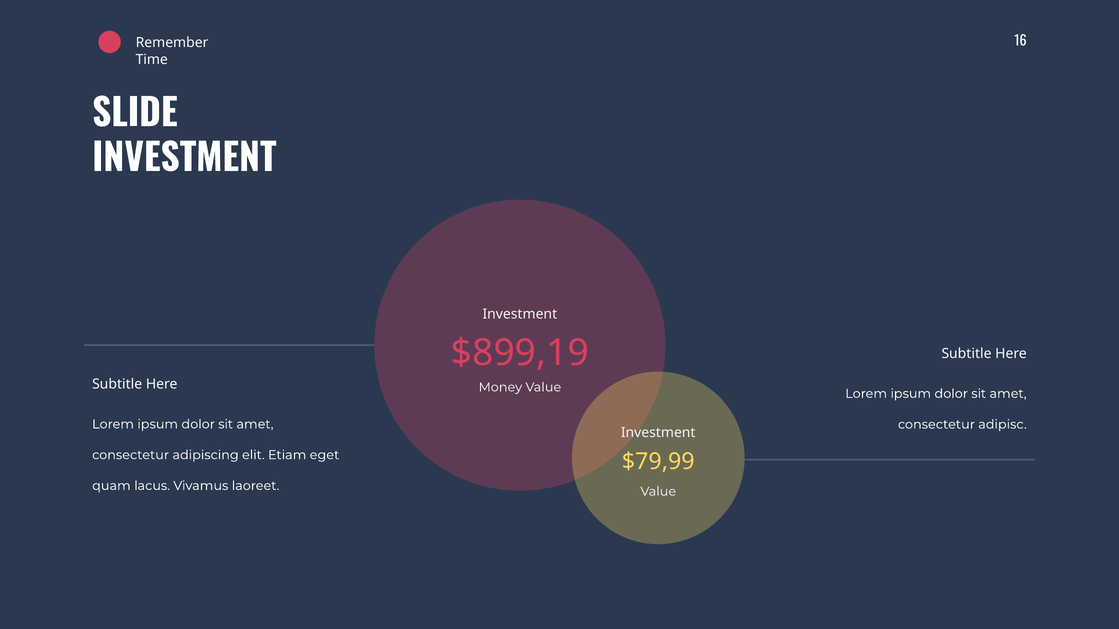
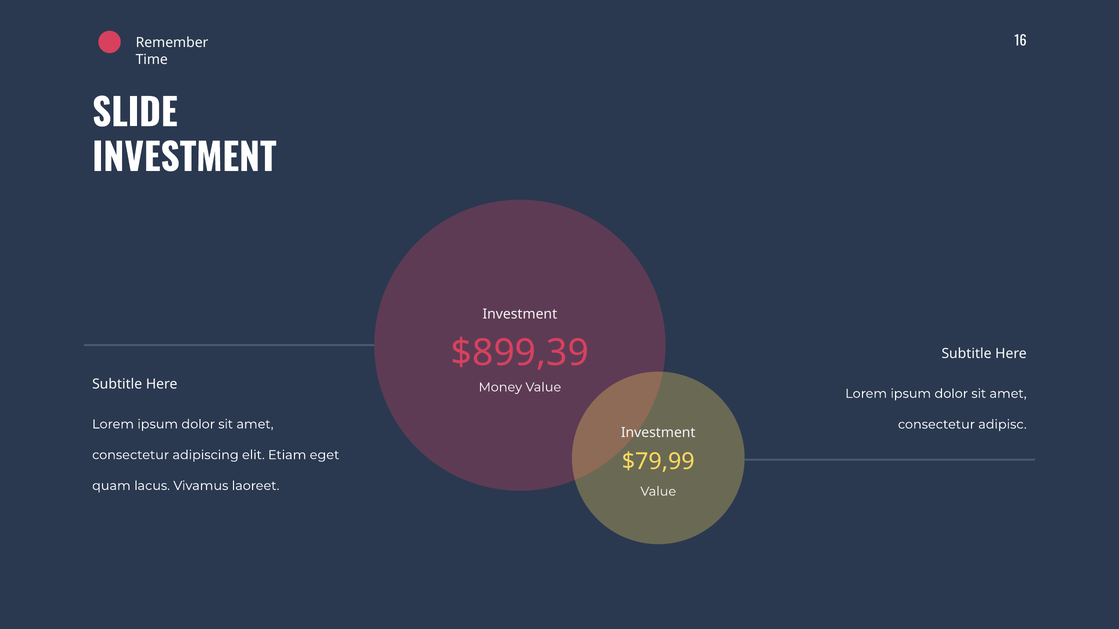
$899,19: $899,19 -> $899,39 (520, 353)
